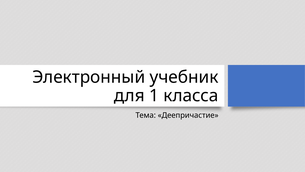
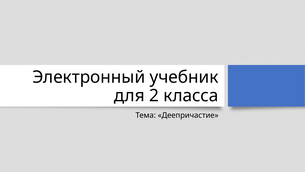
1: 1 -> 2 (154, 96)
